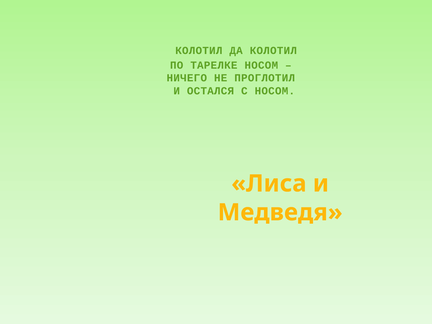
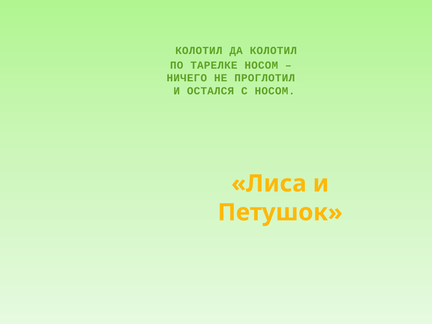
Медведя: Медведя -> Петушок (280, 212)
